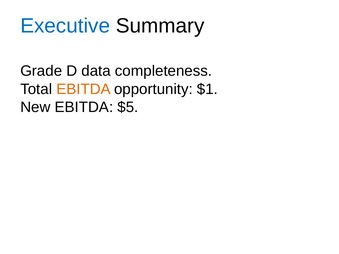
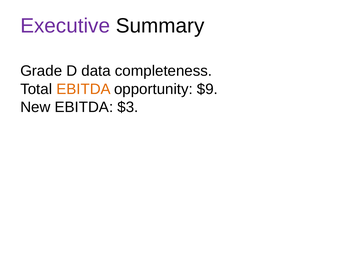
Executive colour: blue -> purple (65, 26)
$1: $1 -> $9 (207, 89)
$5: $5 -> $3 (128, 107)
